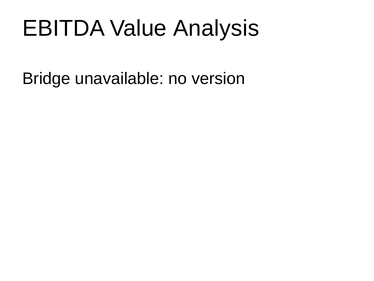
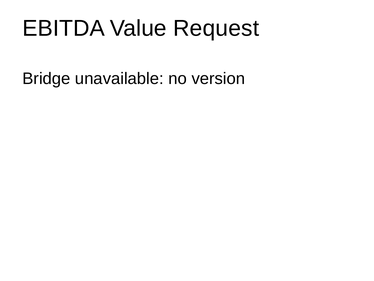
Analysis: Analysis -> Request (216, 28)
